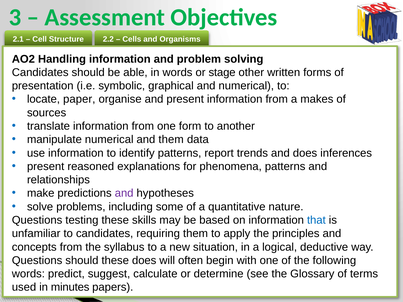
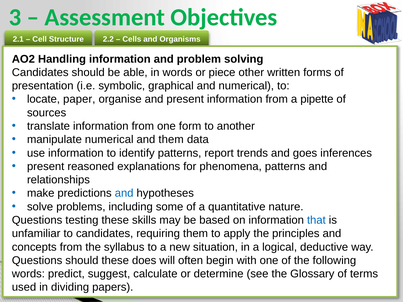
stage: stage -> piece (222, 72)
makes: makes -> pipette (317, 99)
and does: does -> goes (305, 153)
and colour: purple -> blue (124, 193)
minutes: minutes -> dividing (70, 287)
